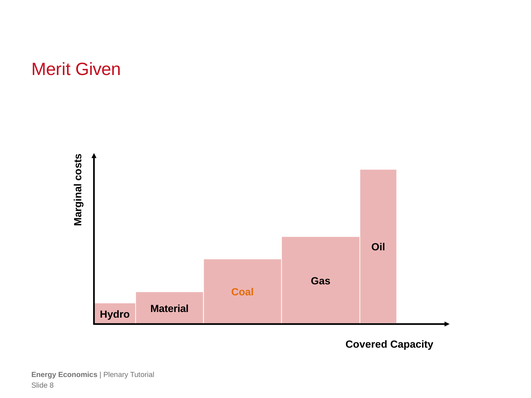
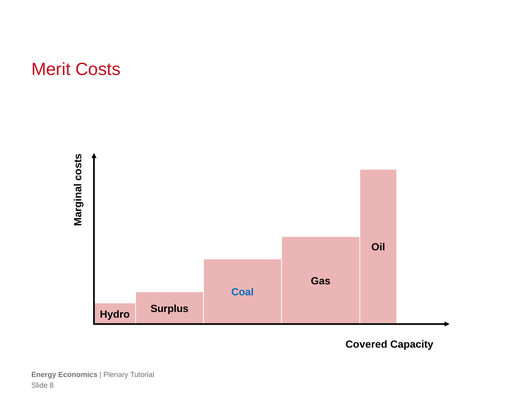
Given: Given -> Costs (98, 69)
Coal colour: orange -> blue (243, 292)
Material: Material -> Surplus (170, 309)
